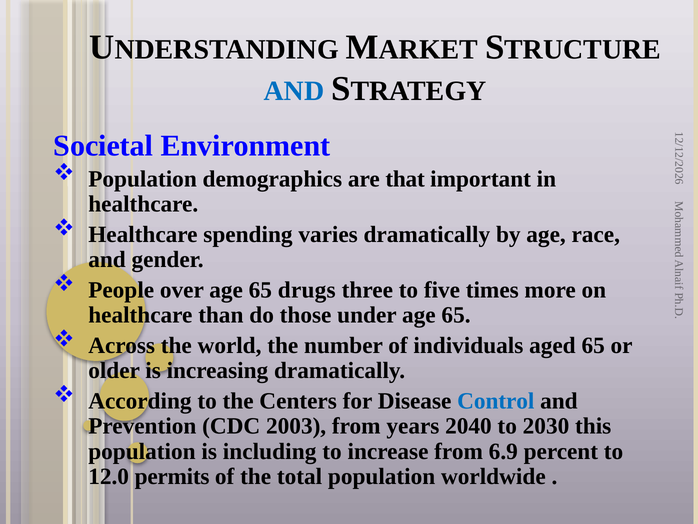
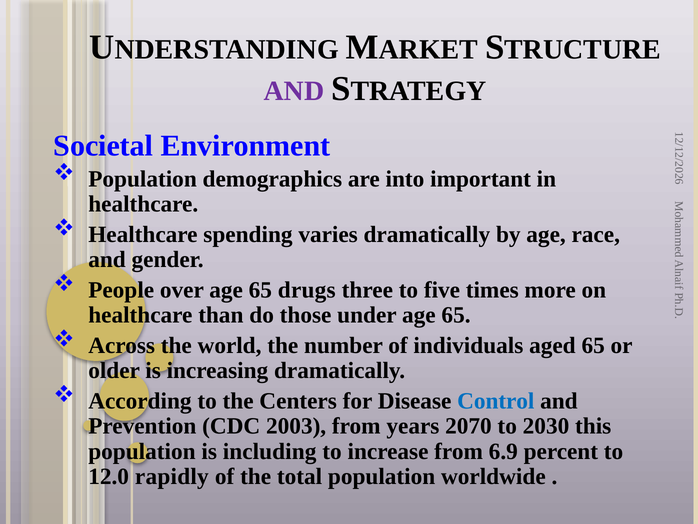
AND colour: blue -> purple (294, 91)
that: that -> into (405, 179)
2040: 2040 -> 2070 (468, 426)
permits: permits -> rapidly (172, 476)
